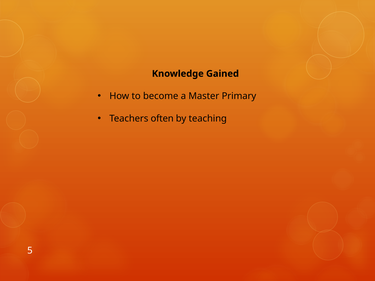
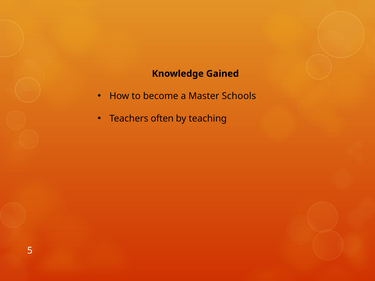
Primary: Primary -> Schools (239, 96)
